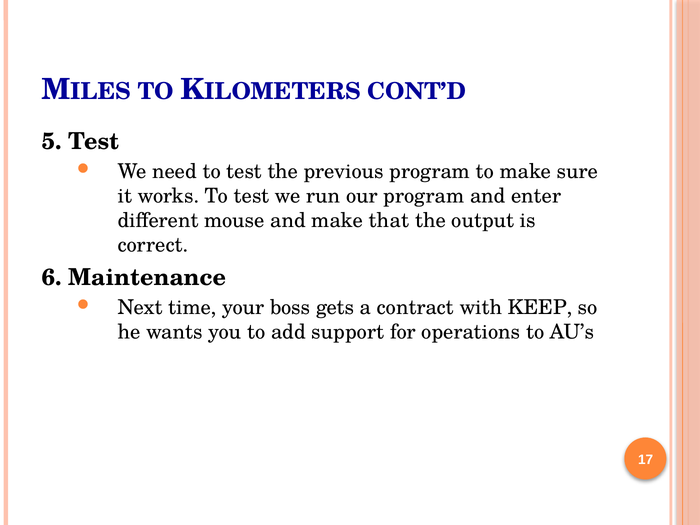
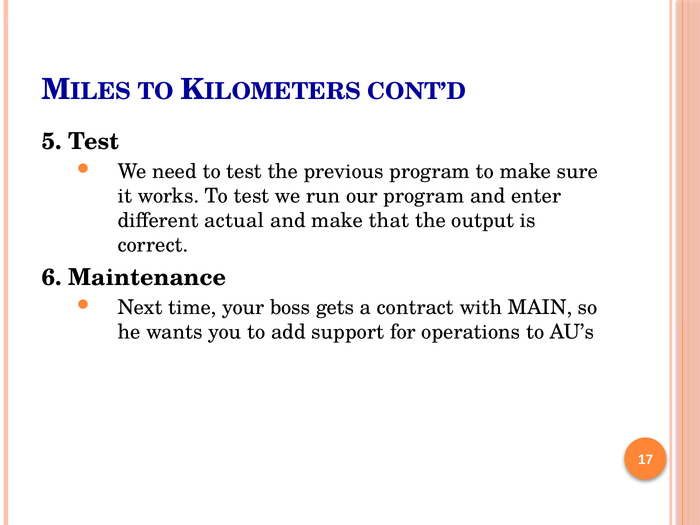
mouse: mouse -> actual (234, 221)
KEEP: KEEP -> MAIN (540, 308)
